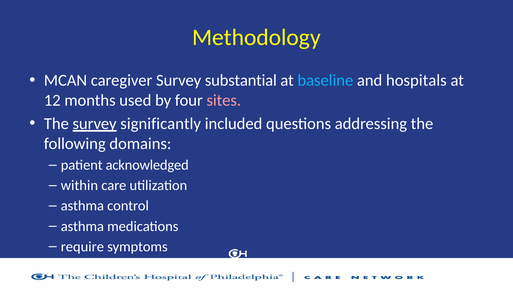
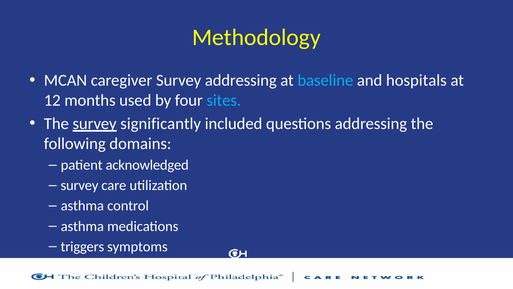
Survey substantial: substantial -> addressing (241, 80)
sites colour: pink -> light blue (224, 100)
within: within -> survey (79, 185)
require: require -> triggers (82, 246)
